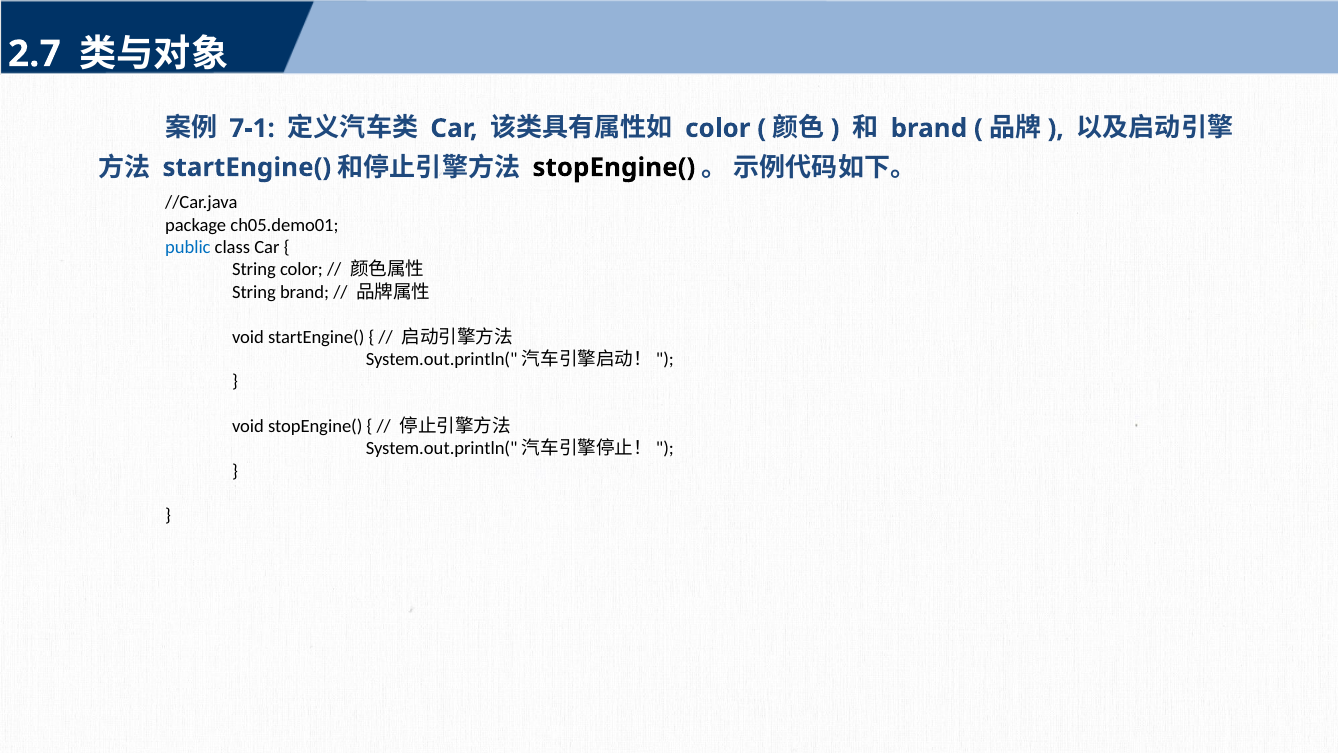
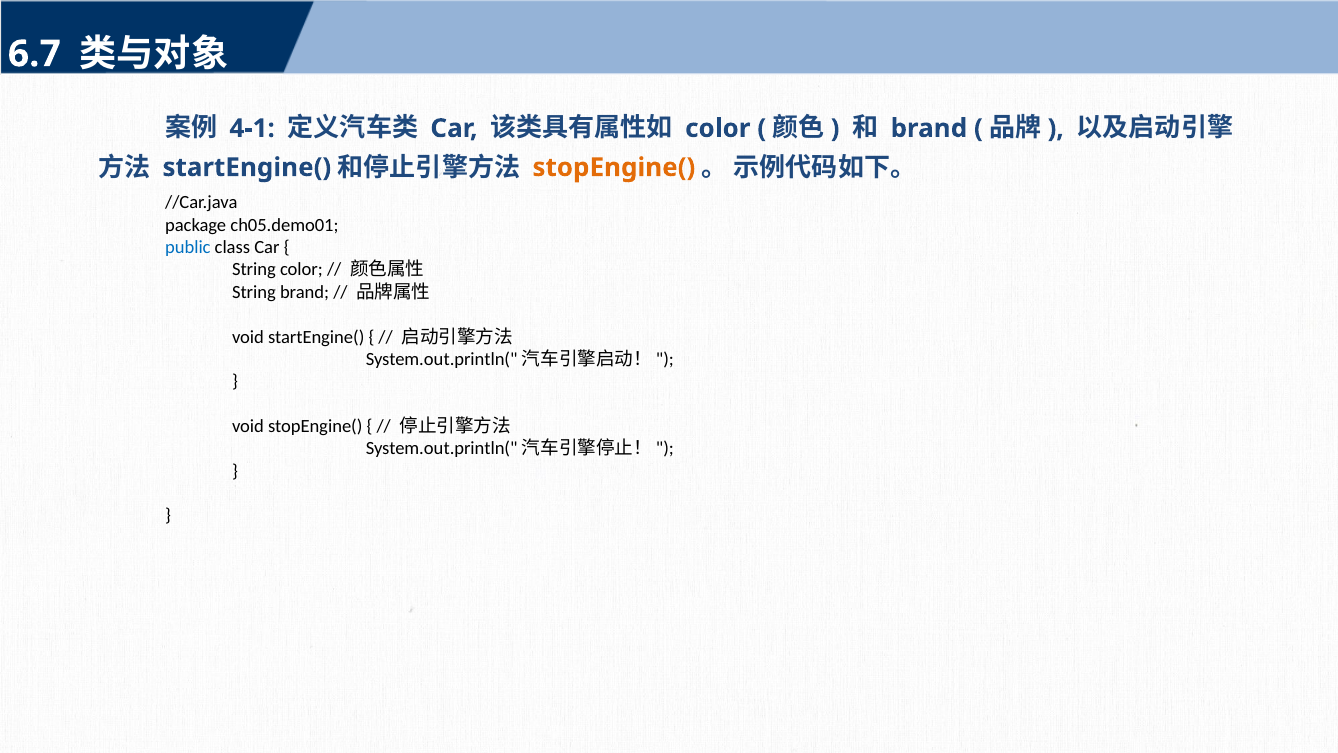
2.7: 2.7 -> 6.7 (34, 54)
7-1: 7-1 -> 4-1 (252, 128)
stopEngine( colour: black -> orange (614, 167)
